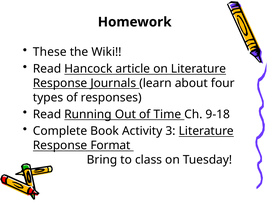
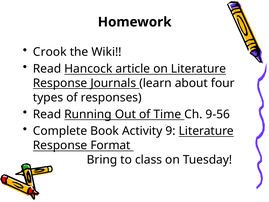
These: These -> Crook (50, 52)
9-18: 9-18 -> 9-56 (218, 114)
3: 3 -> 9 (171, 131)
